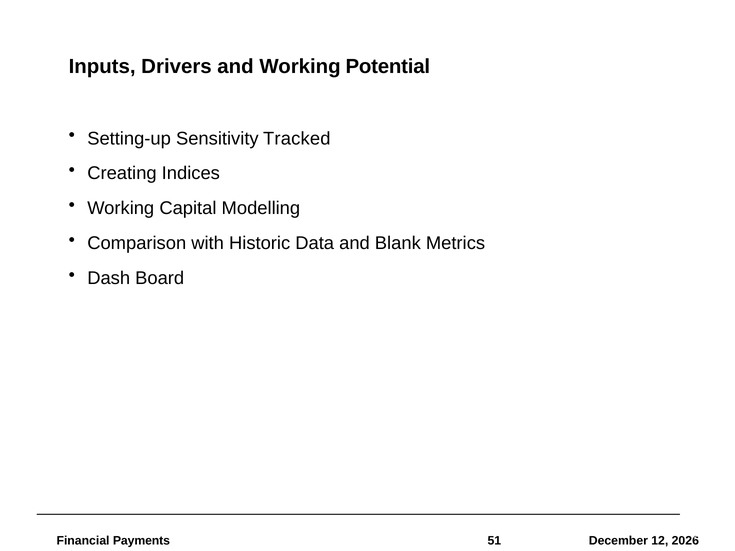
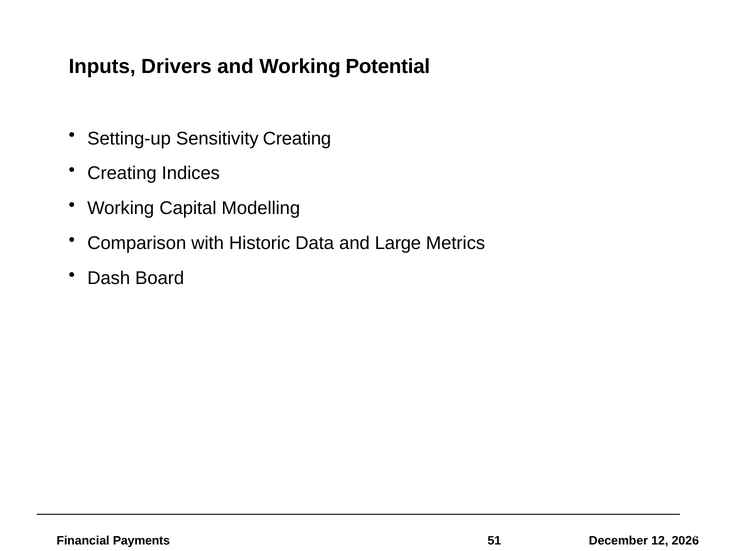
Sensitivity Tracked: Tracked -> Creating (297, 139)
Blank: Blank -> Large (398, 243)
